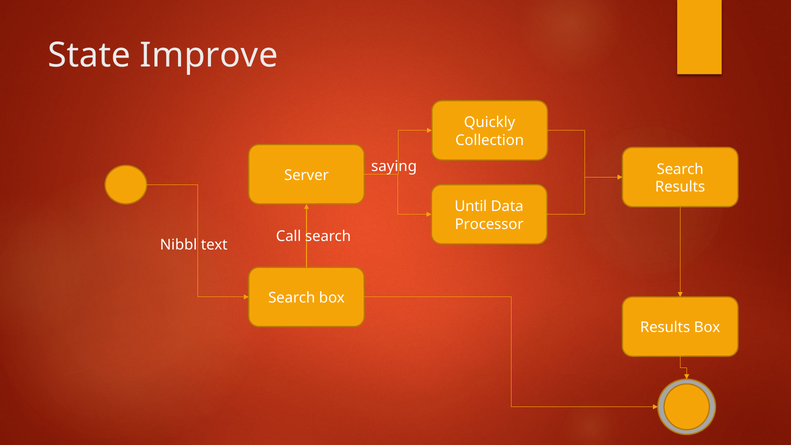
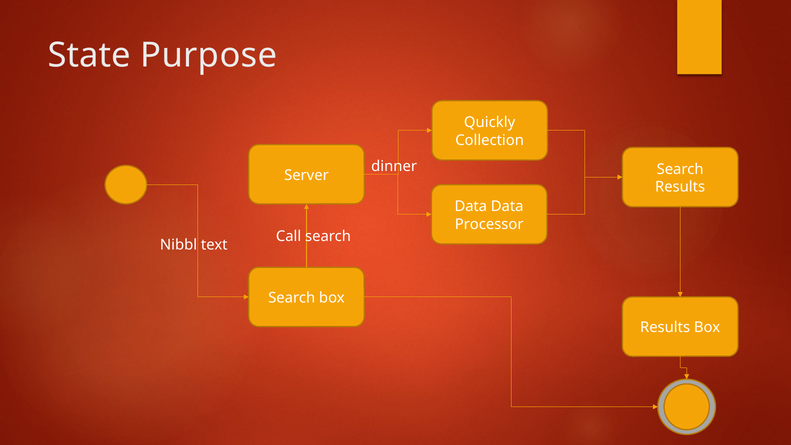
Improve: Improve -> Purpose (209, 56)
saying: saying -> dinner (394, 167)
Until: Until -> Data (471, 206)
